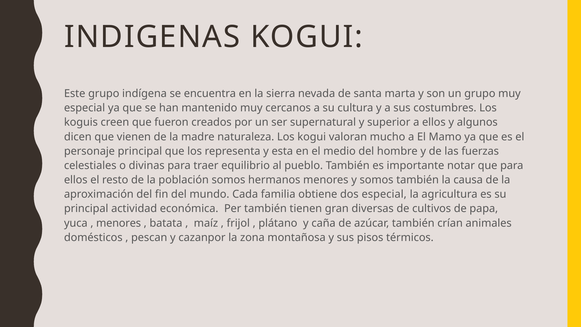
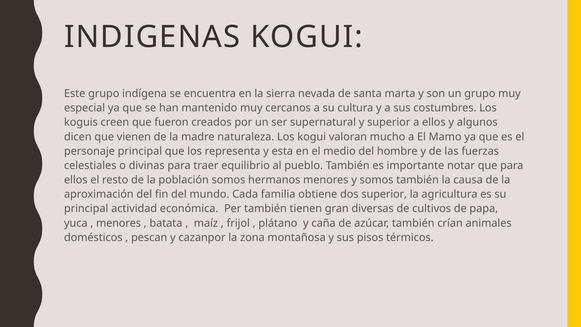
dos especial: especial -> superior (384, 194)
